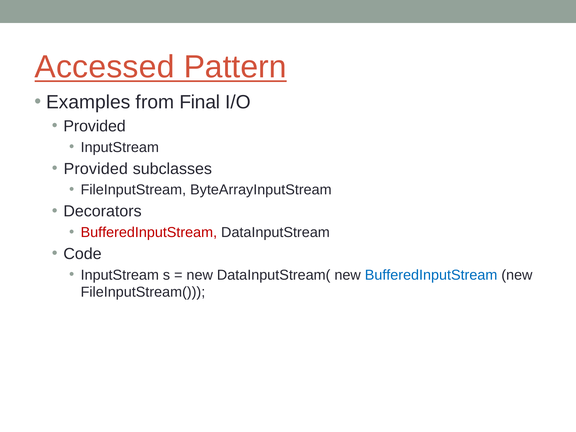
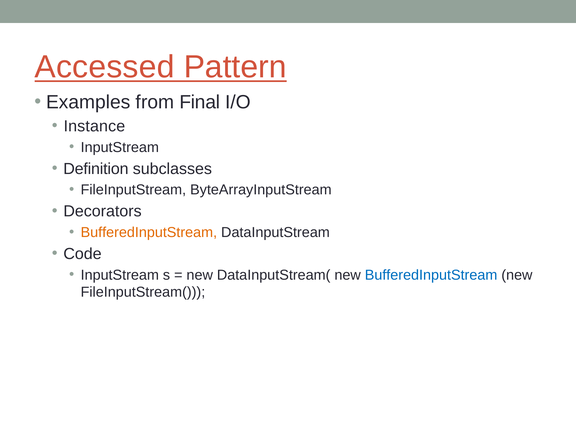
Provided: Provided -> Instance (94, 126)
Provided: Provided -> Definition (96, 169)
BufferedInputStream colour: red -> orange (149, 232)
